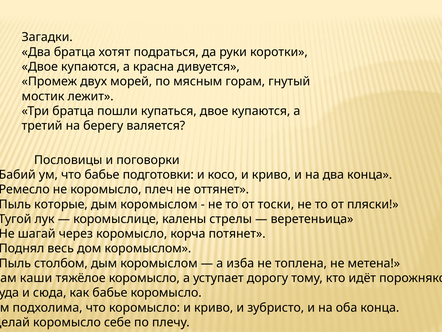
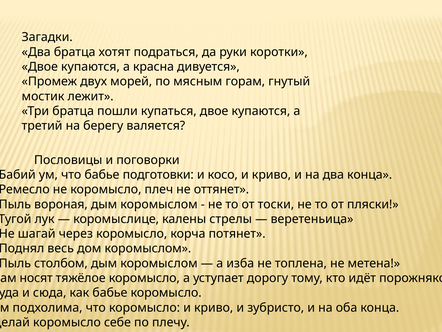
которые: которые -> вороная (61, 204)
каши: каши -> носят (36, 278)
